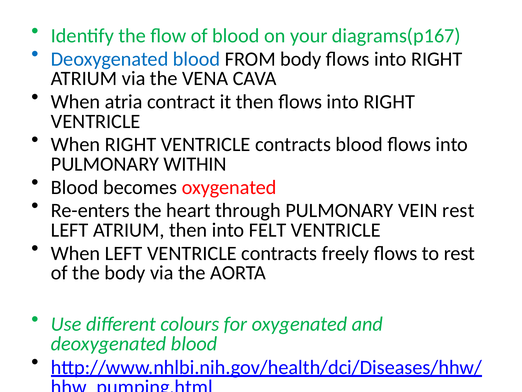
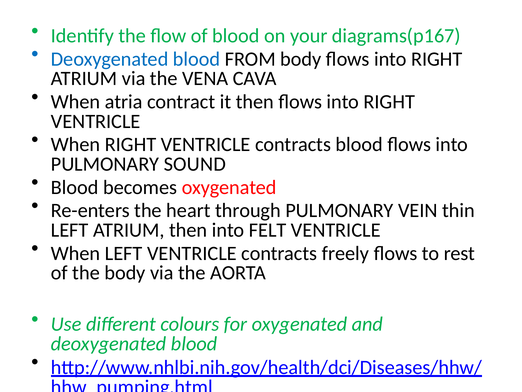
WITHIN: WITHIN -> SOUND (195, 164)
VEIN rest: rest -> thin (458, 210)
